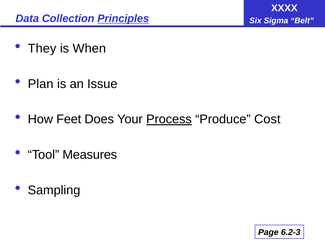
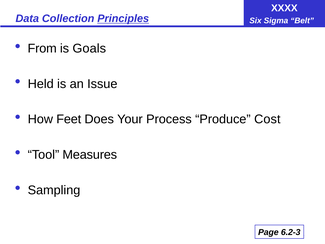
They: They -> From (42, 48)
When: When -> Goals (89, 48)
Plan: Plan -> Held (41, 84)
Process underline: present -> none (169, 119)
